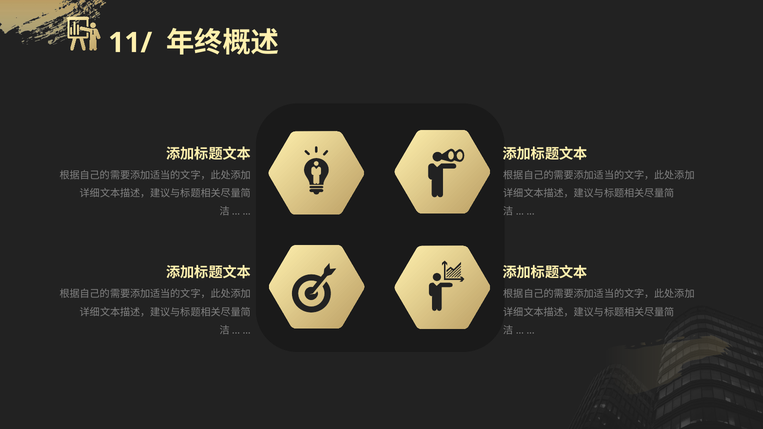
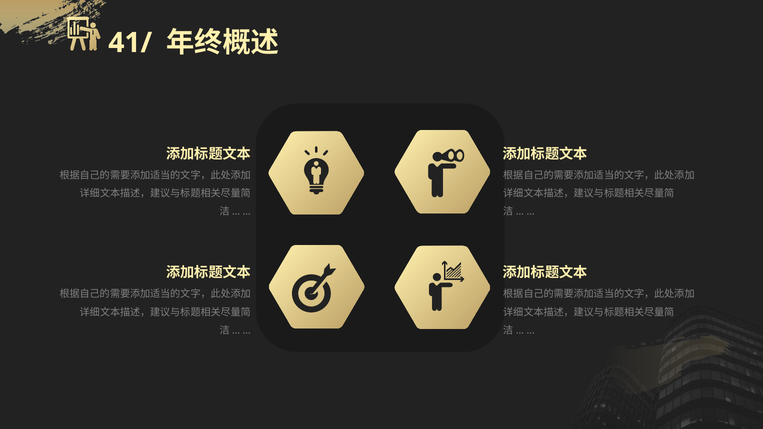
11/: 11/ -> 41/ (130, 43)
